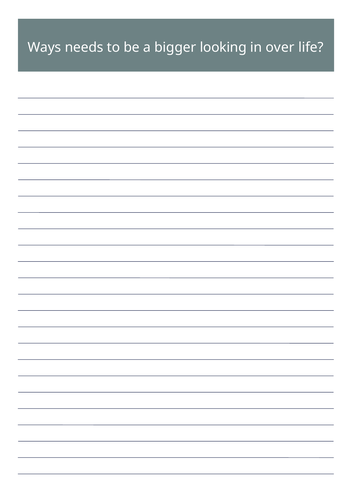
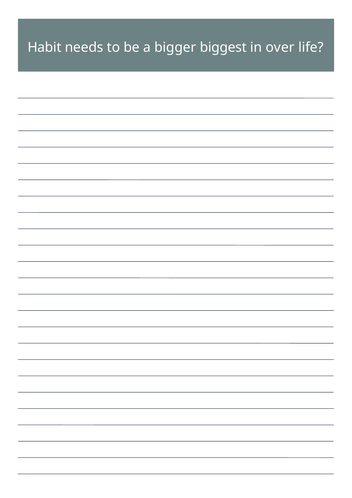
Ways: Ways -> Habit (44, 47)
looking: looking -> biggest (223, 47)
